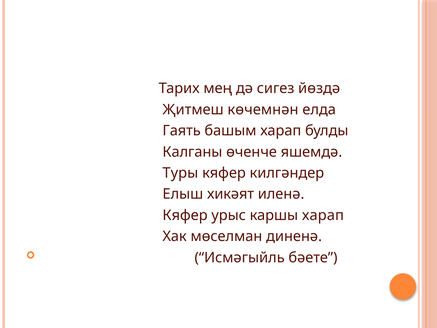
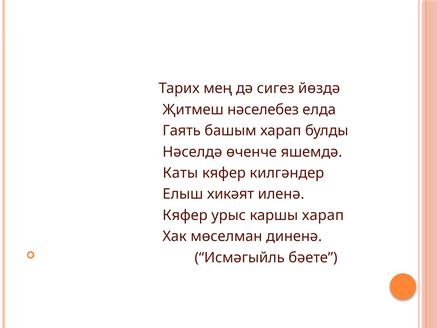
көчемнән: көчемнән -> нәселебез (263, 110)
Калганы: Калганы -> Нәселдә (192, 152)
Туры: Туры -> Каты (180, 173)
